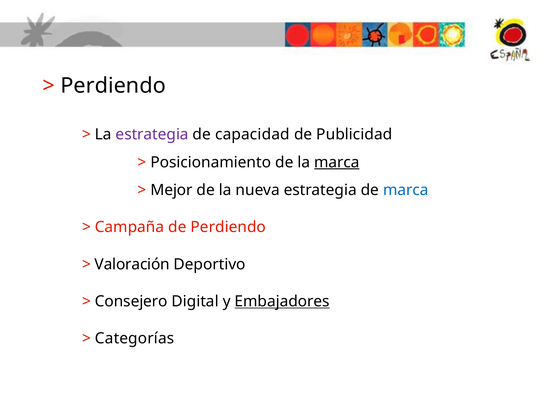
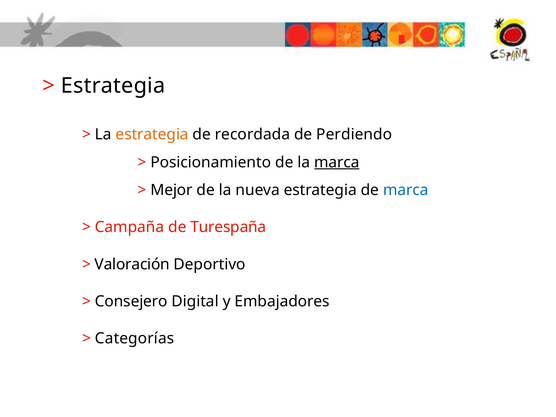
Perdiendo: Perdiendo -> Estrategia (113, 86)
estrategia colour: purple -> orange (152, 134)
capacidad: capacidad -> recordada (252, 134)
Publicidad: Publicidad -> Perdiendo (354, 134)
de Perdiendo: Perdiendo -> Turespaña (228, 227)
Embajadores underline: present -> none (282, 301)
